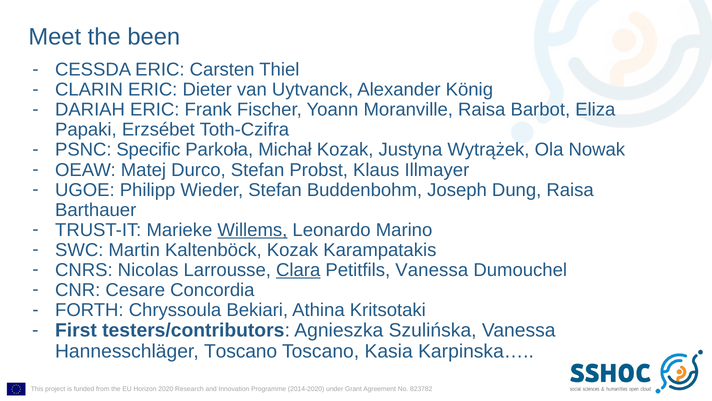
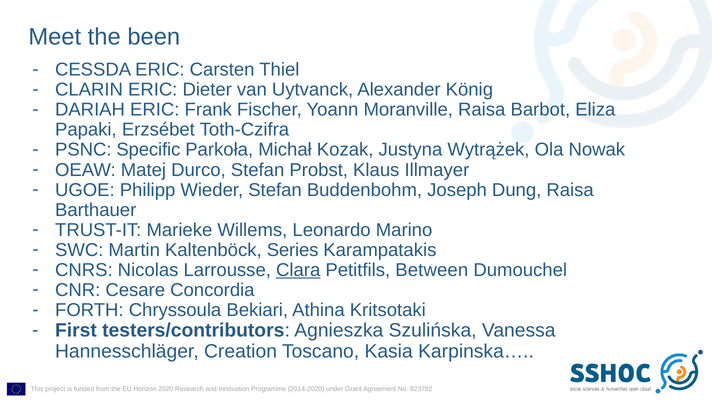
Willems underline: present -> none (252, 230)
Kaltenböck Kozak: Kozak -> Series (293, 250)
Petitfils Vanessa: Vanessa -> Between (432, 270)
Hannesschläger Toscano: Toscano -> Creation (241, 351)
